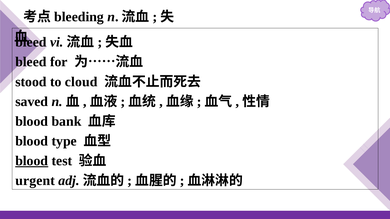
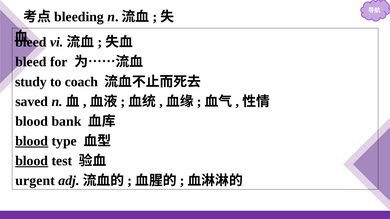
stood: stood -> study (31, 82)
cloud: cloud -> coach (81, 82)
blood underline: none -> present (32, 141)
